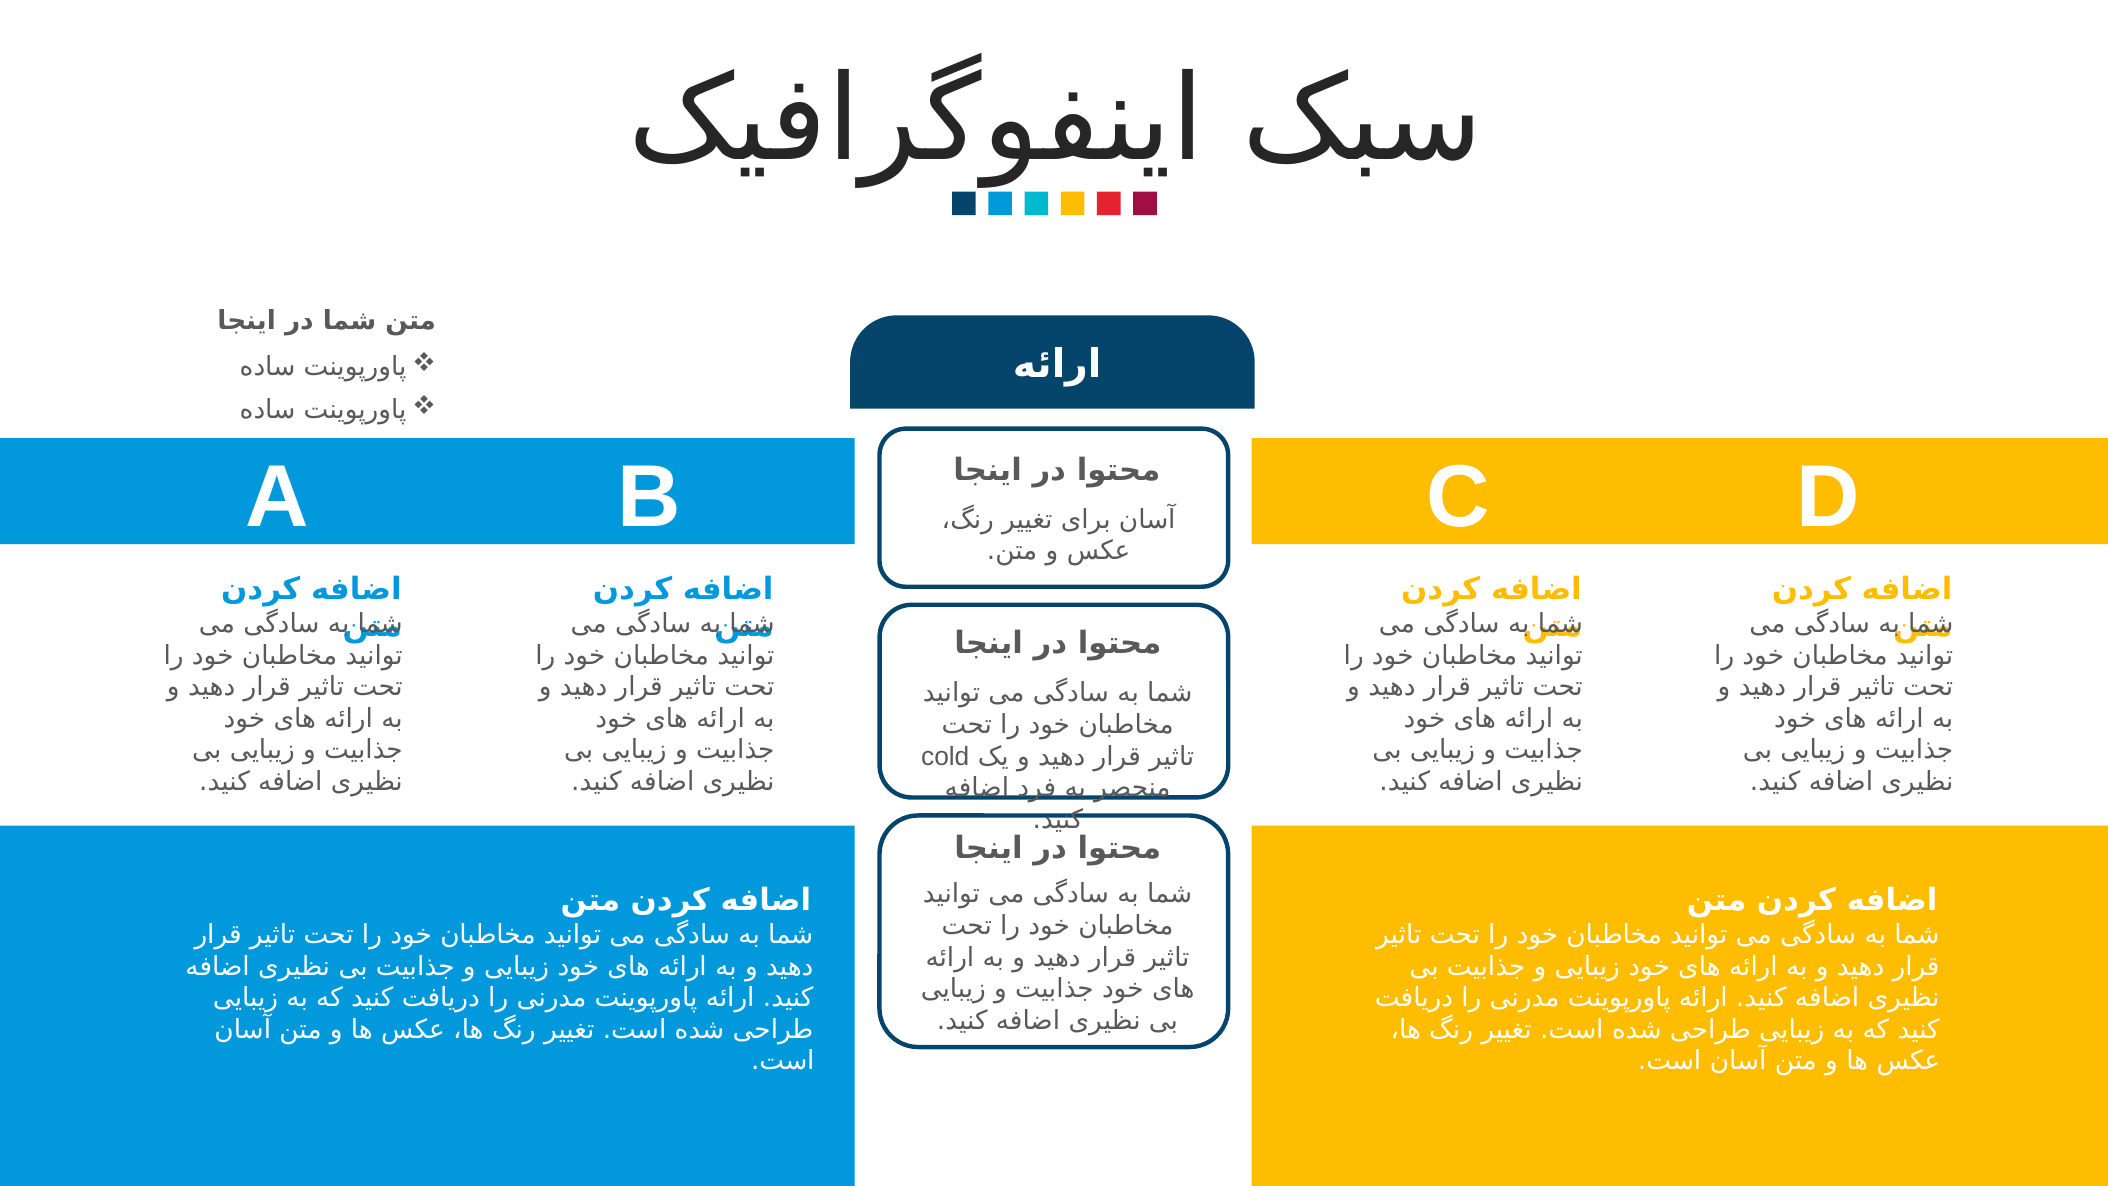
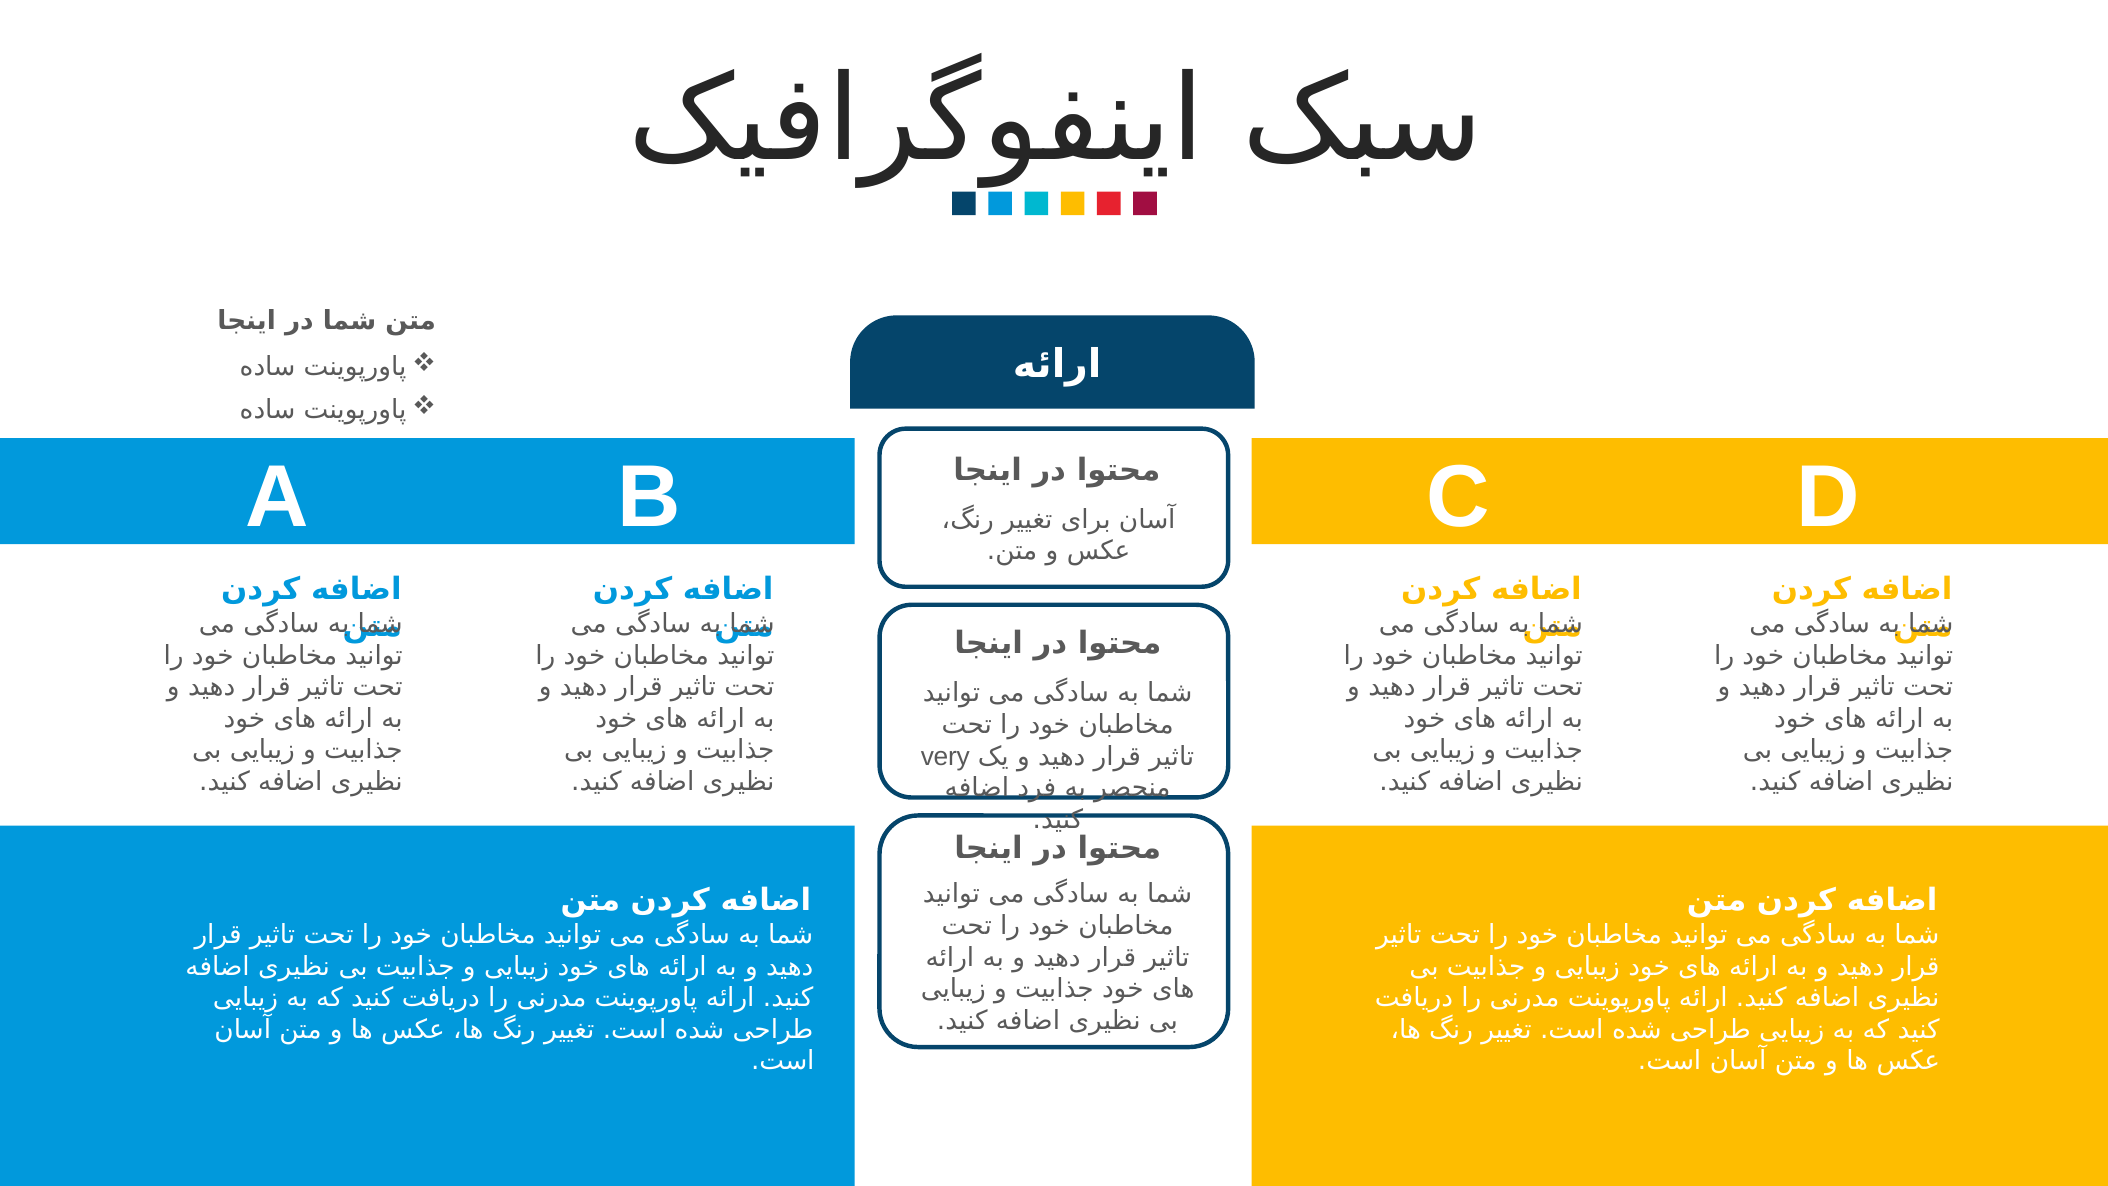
cold: cold -> very (945, 756)
